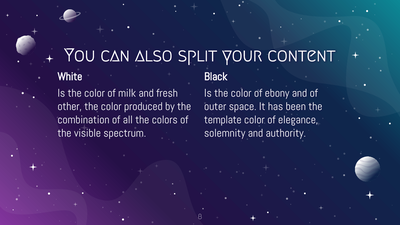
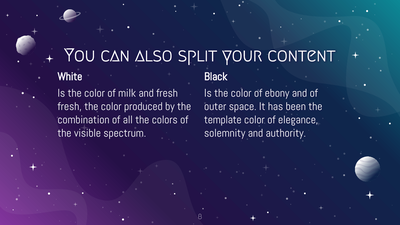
other: other -> fresh (70, 106)
